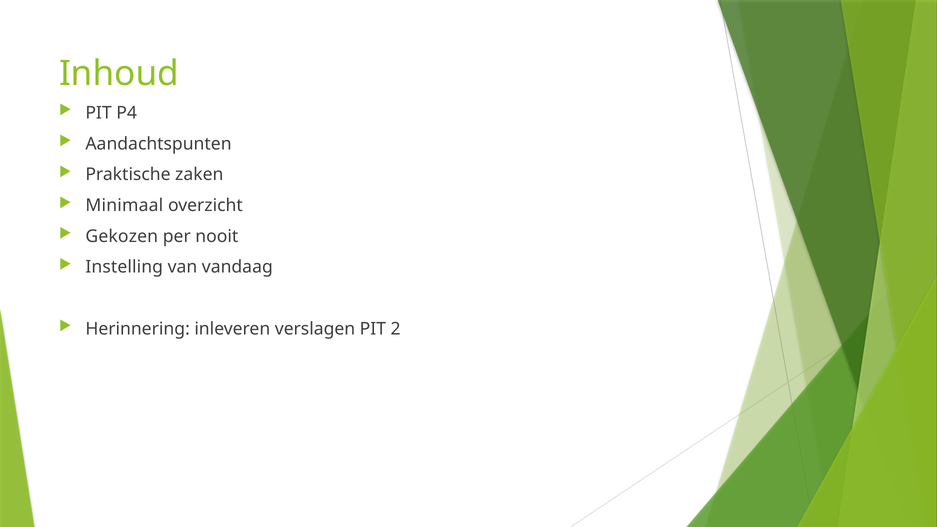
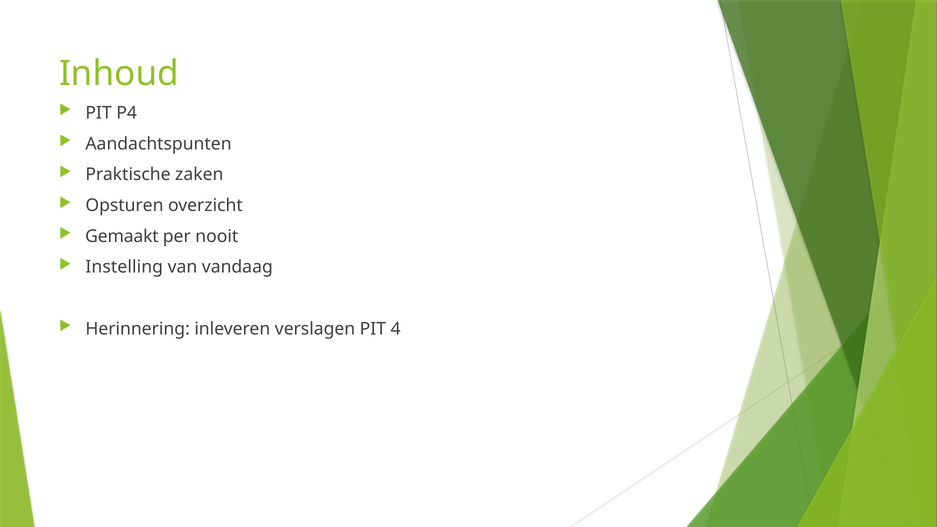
Minimaal: Minimaal -> Opsturen (124, 205)
Gekozen: Gekozen -> Gemaakt (122, 236)
2: 2 -> 4 (396, 329)
